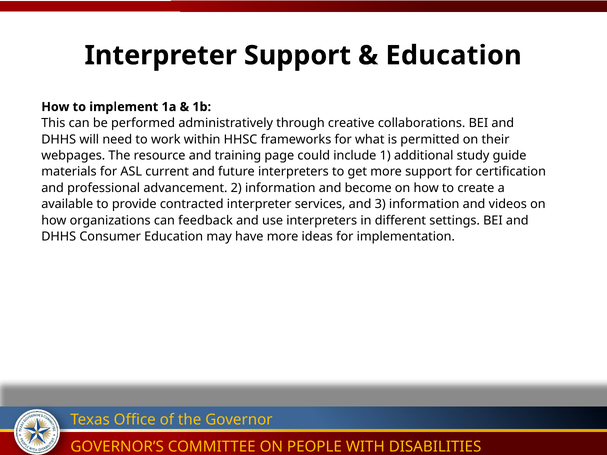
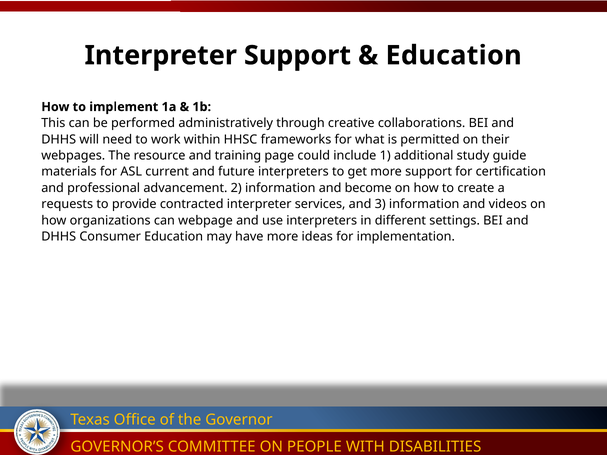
available: available -> requests (67, 204)
feedback: feedback -> webpage (206, 221)
